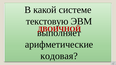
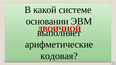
текстовую: текстовую -> основании (47, 21)
